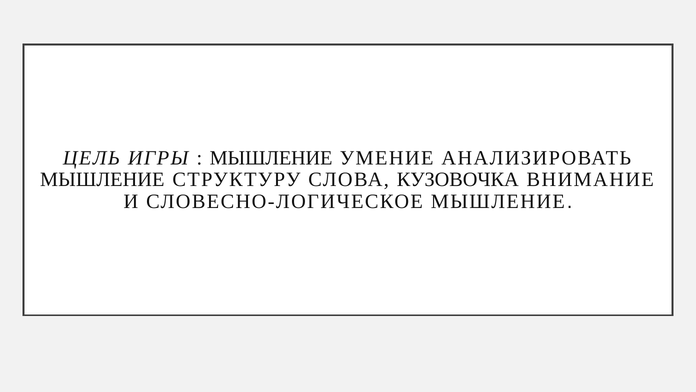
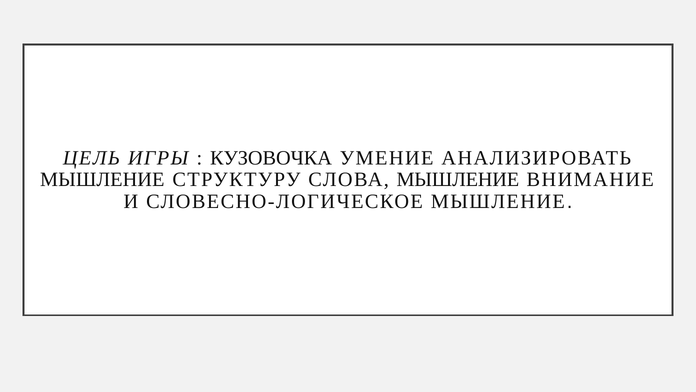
МЫШЛЕНИЕ: МЫШЛЕНИЕ -> КУЗОВОЧКА (271, 158)
СЛОВА КУЗОВОЧКА: КУЗОВОЧКА -> МЫШЛЕНИЕ (458, 180)
